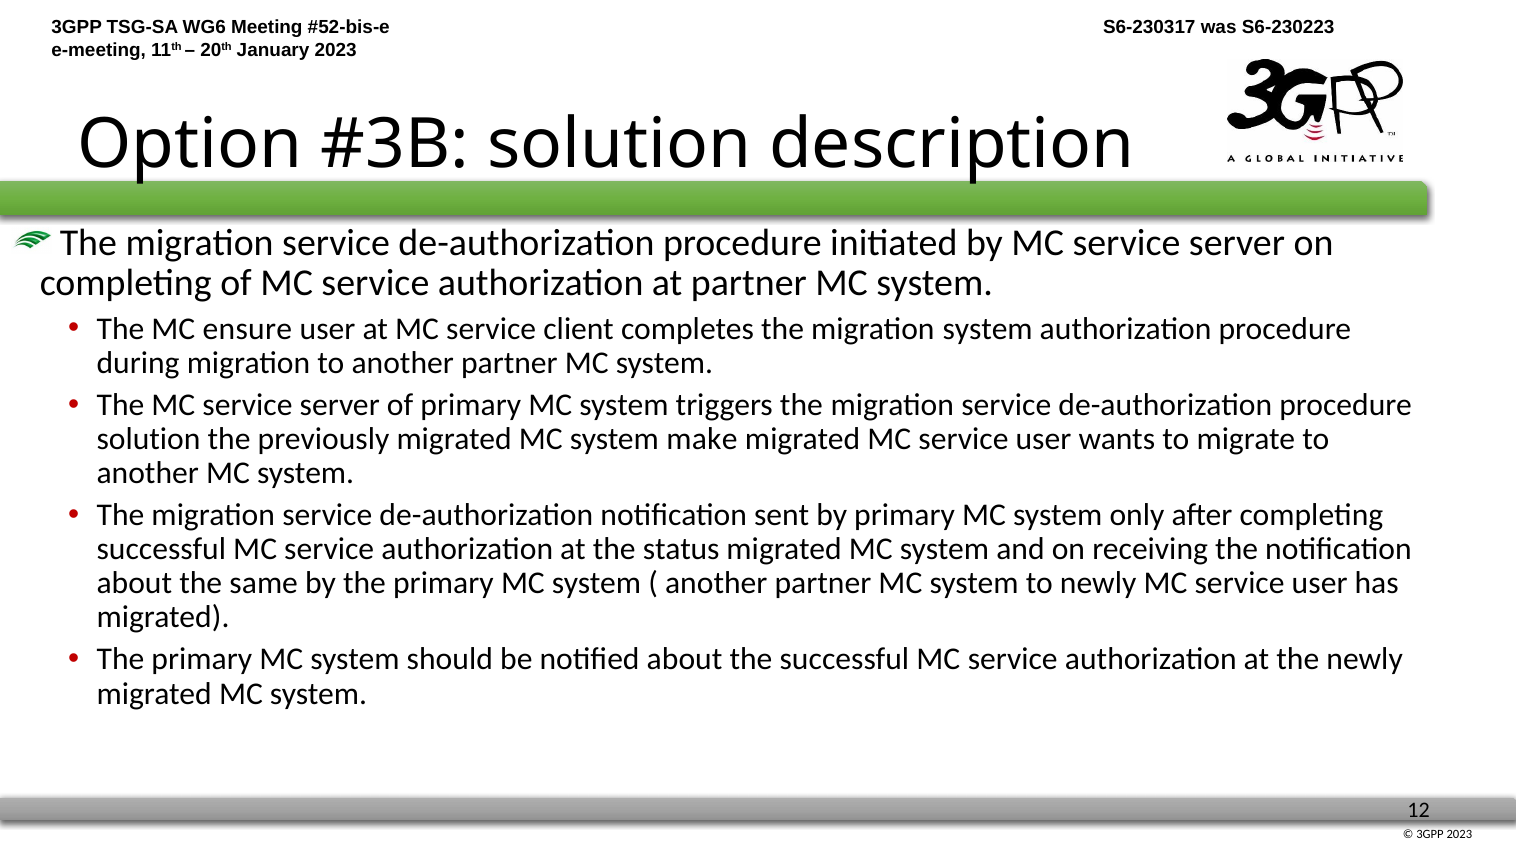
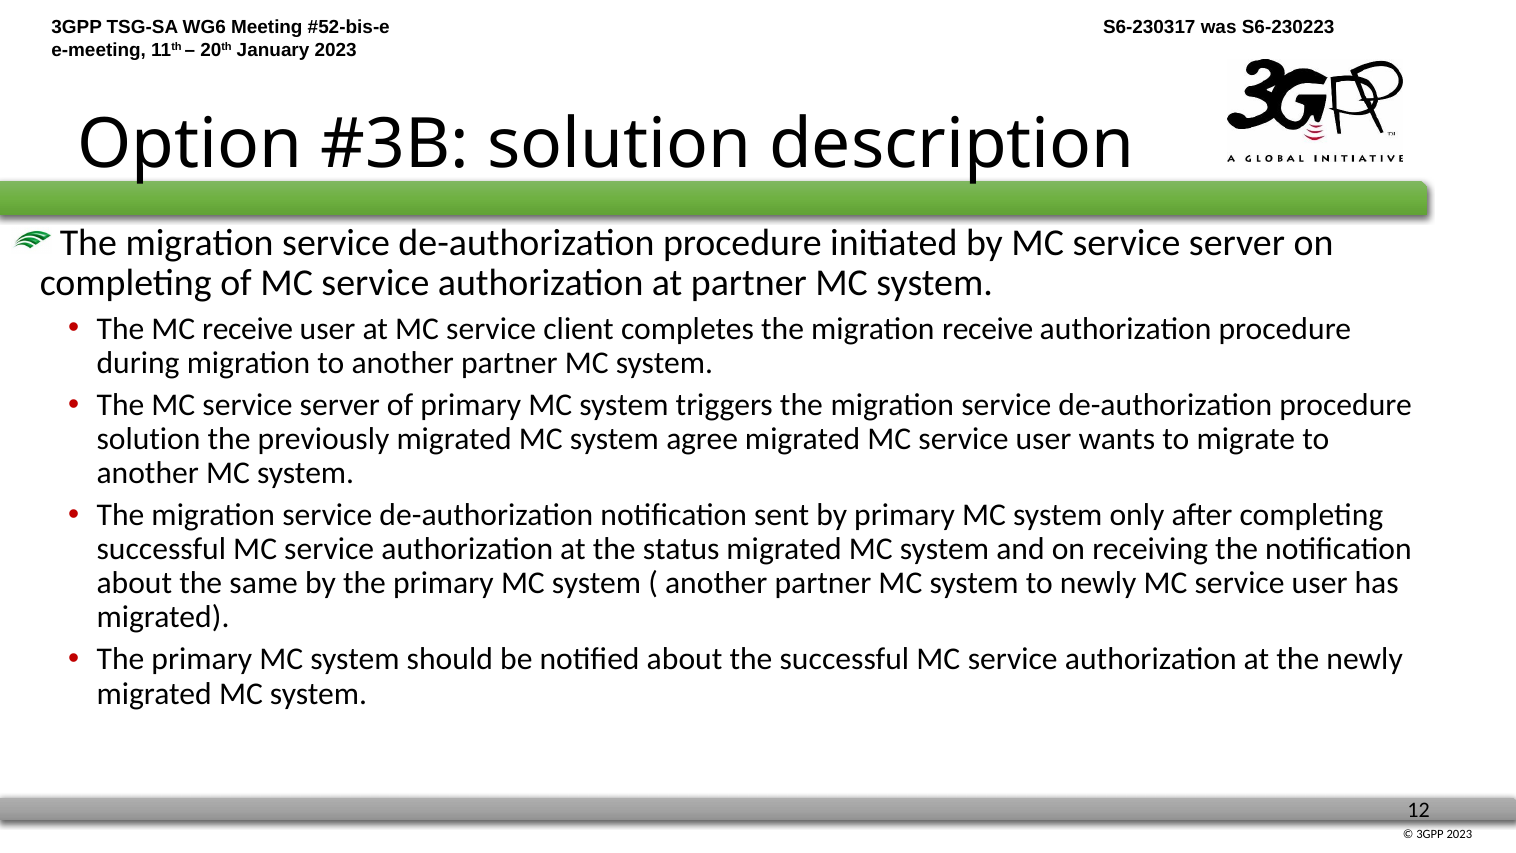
MC ensure: ensure -> receive (248, 329)
migration system: system -> receive (988, 329)
make: make -> agree (702, 439)
